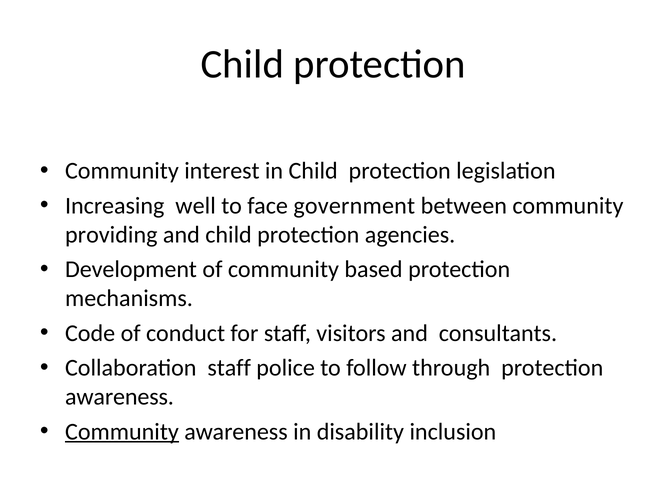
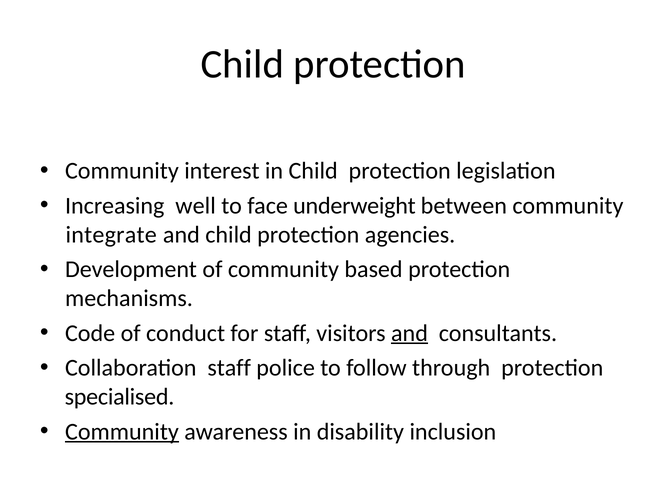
government: government -> underweight (354, 206)
providing: providing -> integrate (111, 235)
and underline: none -> present (409, 333)
awareness: awareness -> specialised (120, 397)
